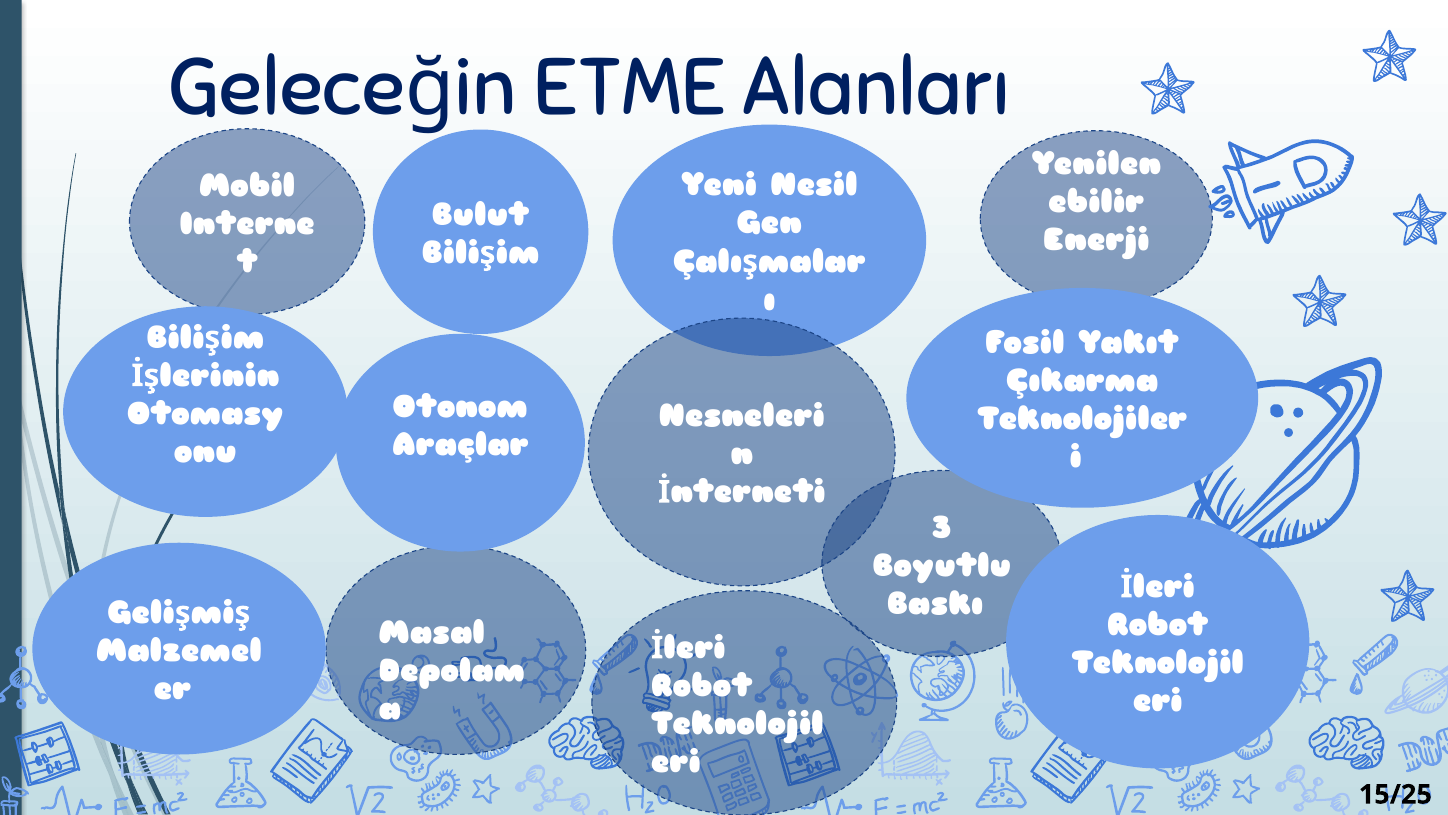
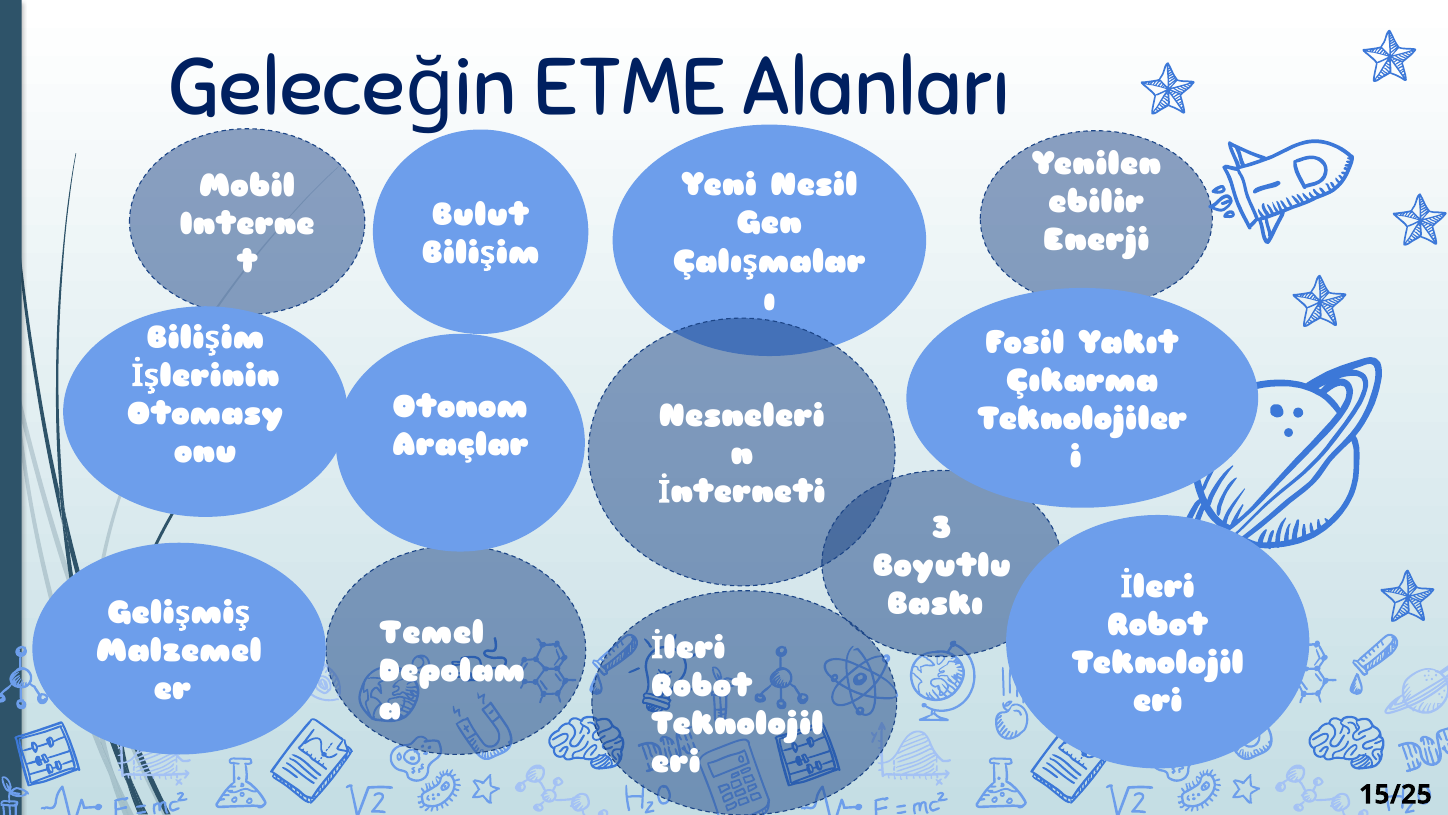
Masal: Masal -> Temel (432, 633)
